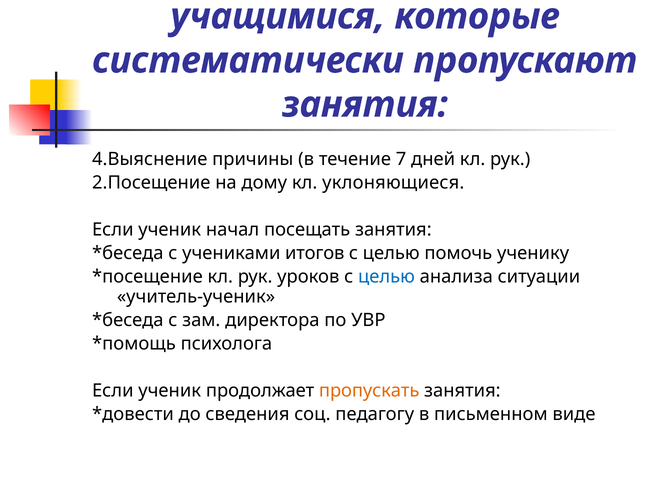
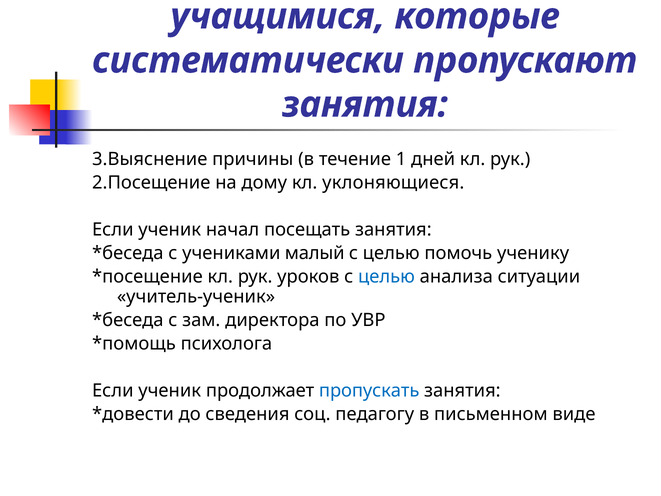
4.Выяснение: 4.Выяснение -> 3.Выяснение (150, 159)
7: 7 -> 1 (401, 159)
итогов: итогов -> малый (315, 253)
пропускать colour: orange -> blue (369, 390)
